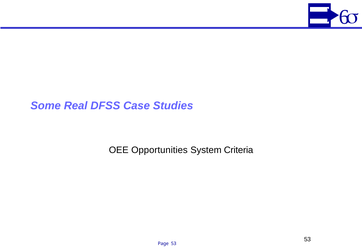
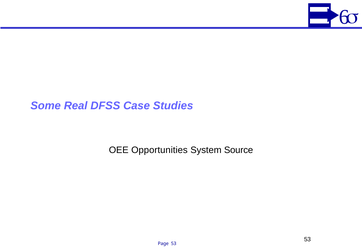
Criteria: Criteria -> Source (239, 150)
